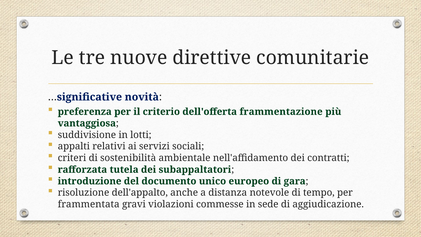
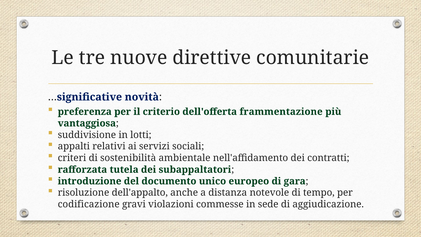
frammentata: frammentata -> codificazione (89, 204)
